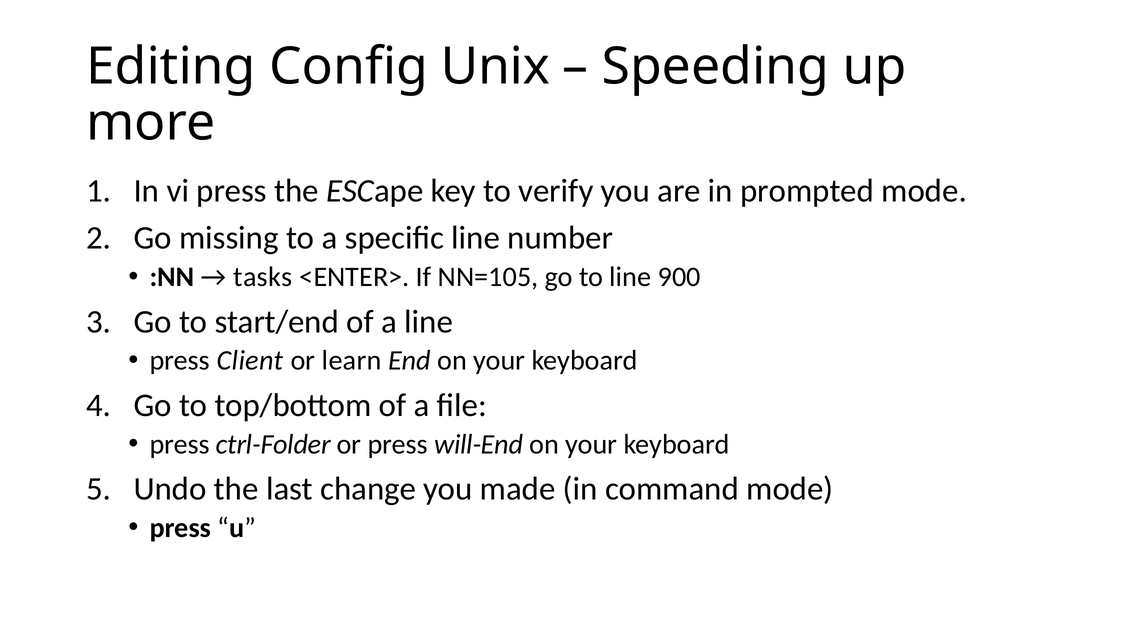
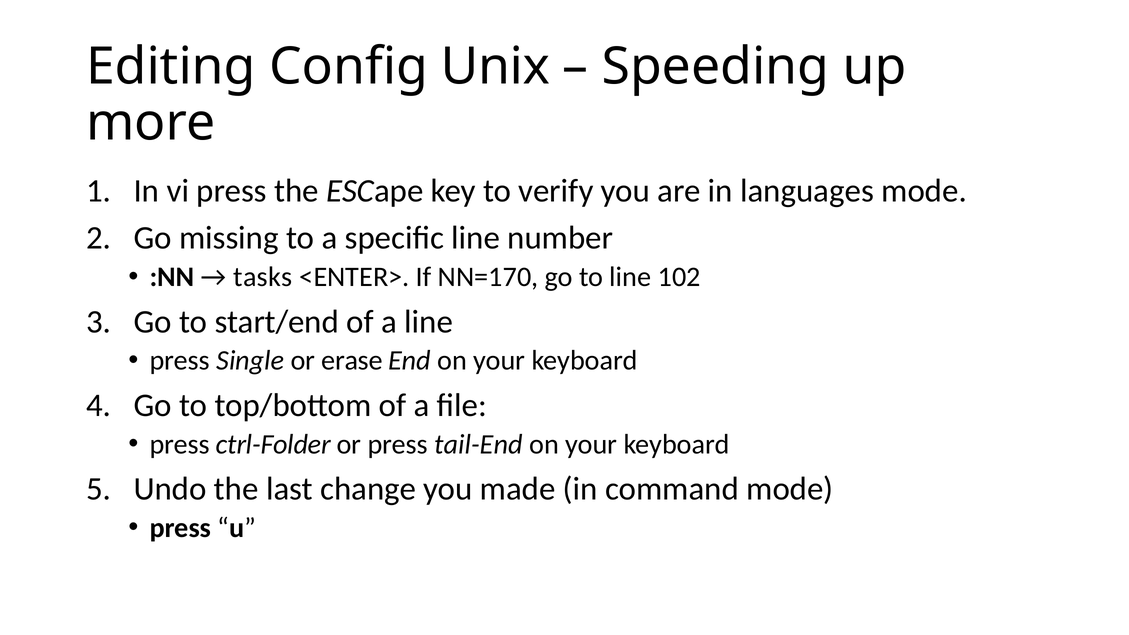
prompted: prompted -> languages (807, 191)
NN=105: NN=105 -> NN=170 (488, 277)
900: 900 -> 102 (679, 277)
Client: Client -> Single (250, 361)
learn: learn -> erase (352, 361)
will-End: will-End -> tail-End (479, 444)
